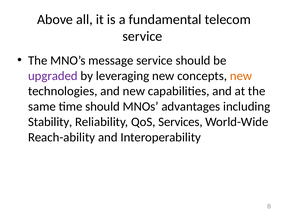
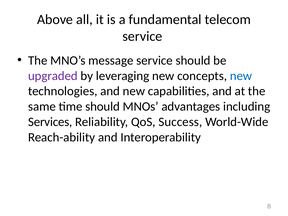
new colour: orange -> blue (241, 76)
Stability: Stability -> Services (50, 122)
Services: Services -> Success (180, 122)
